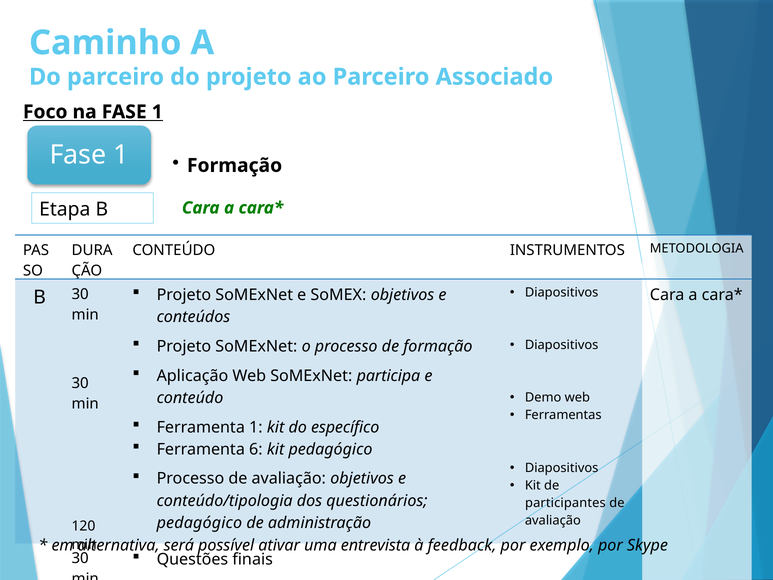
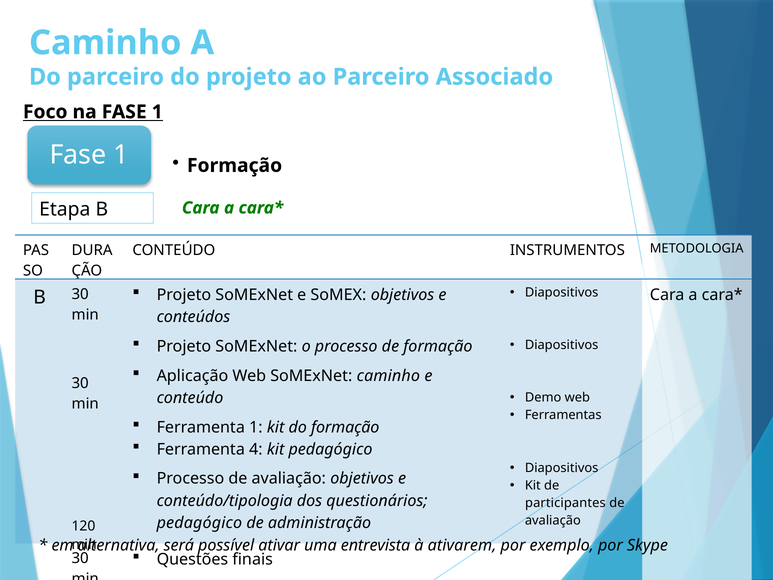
SoMExNet participa: participa -> caminho (388, 376)
do específico: específico -> formação (345, 427)
6: 6 -> 4 (256, 449)
feedback: feedback -> ativarem (462, 545)
